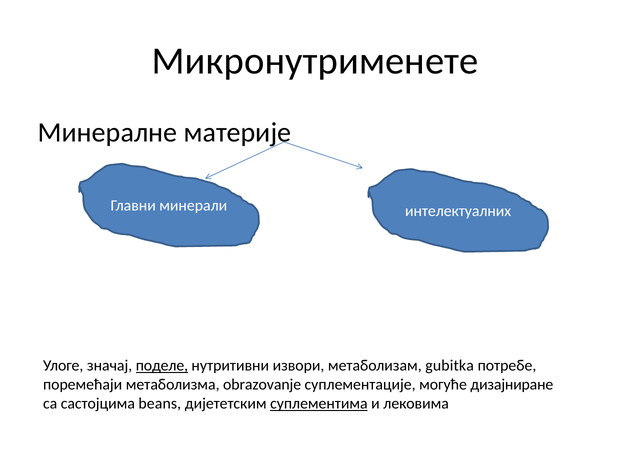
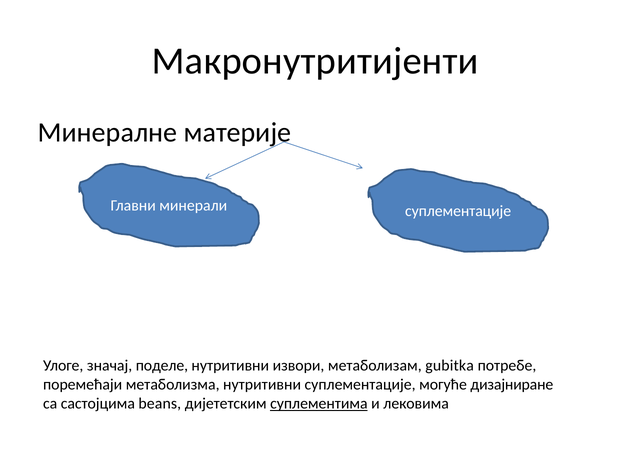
Микронутрименете: Микронутрименете -> Макронутритијенти (315, 61)
минерали интелектуалних: интелектуалних -> суплементације (458, 211)
поделе underline: present -> none (162, 366)
метаболизма obrazovanje: obrazovanje -> нутритивни (262, 385)
